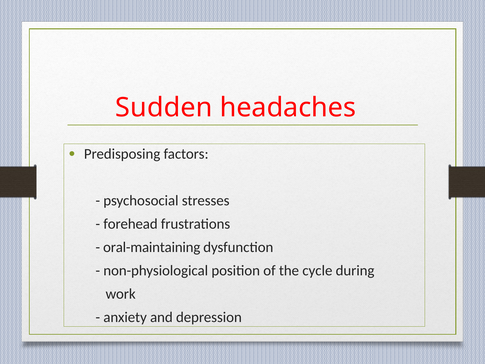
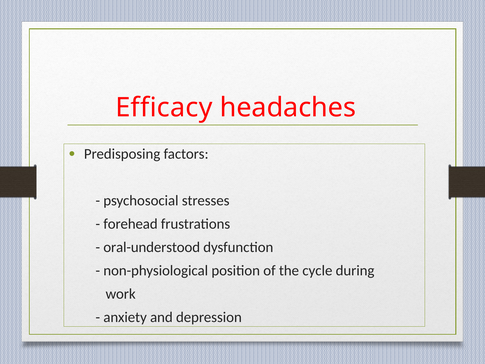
Sudden: Sudden -> Efficacy (164, 108)
oral-maintaining: oral-maintaining -> oral-understood (152, 247)
